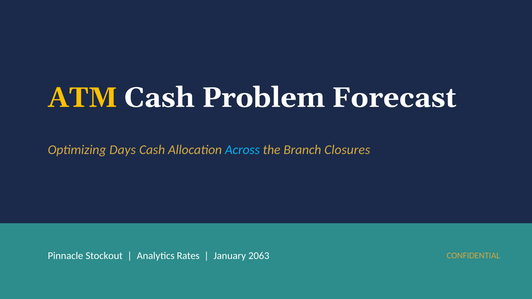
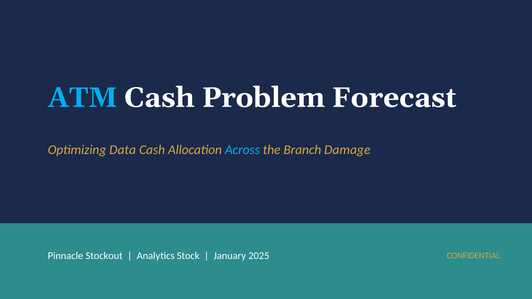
ATM colour: yellow -> light blue (82, 98)
Days: Days -> Data (123, 150)
Closures: Closures -> Damage (347, 150)
Rates: Rates -> Stock (188, 256)
2063: 2063 -> 2025 (259, 256)
